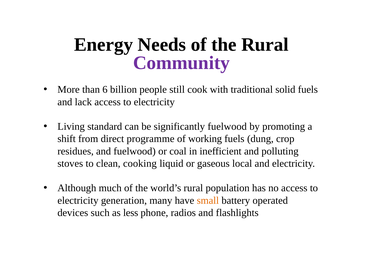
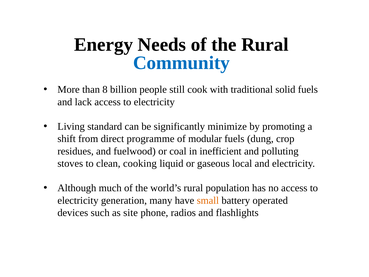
Community colour: purple -> blue (181, 63)
6: 6 -> 8 (105, 89)
significantly fuelwood: fuelwood -> minimize (227, 126)
working: working -> modular (205, 139)
less: less -> site (131, 213)
